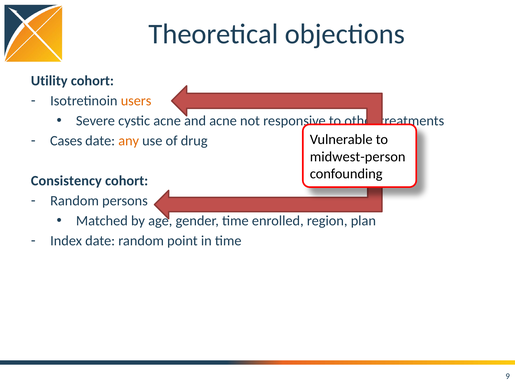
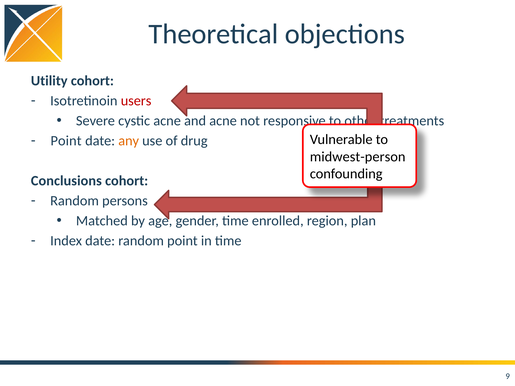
users colour: orange -> red (136, 101)
Cases: Cases -> Point (66, 141)
Consistency: Consistency -> Conclusions (66, 181)
